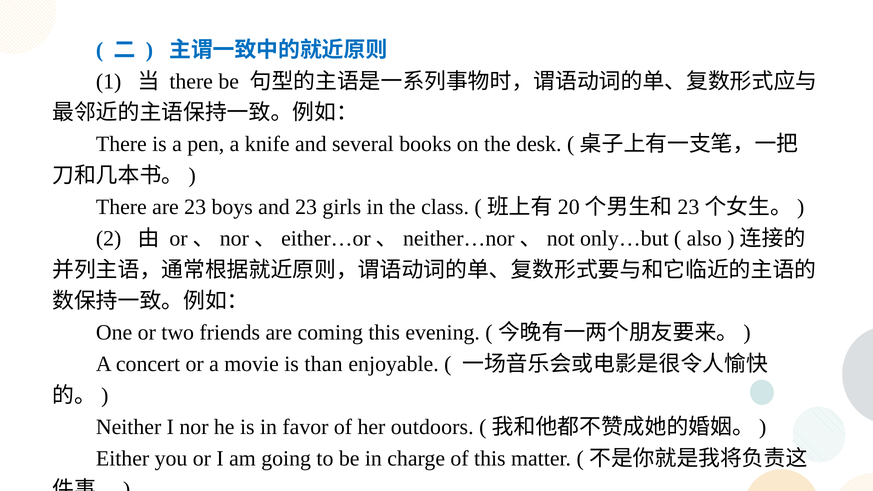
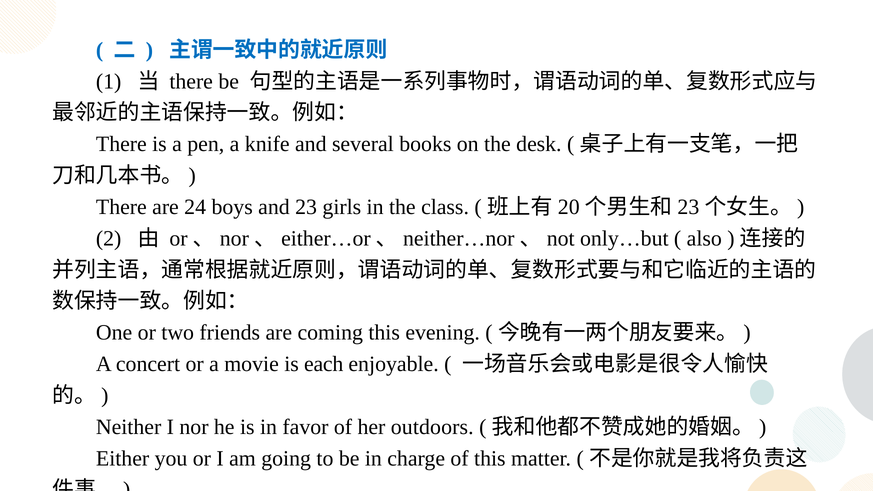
are 23: 23 -> 24 (195, 207)
than: than -> each (324, 364)
